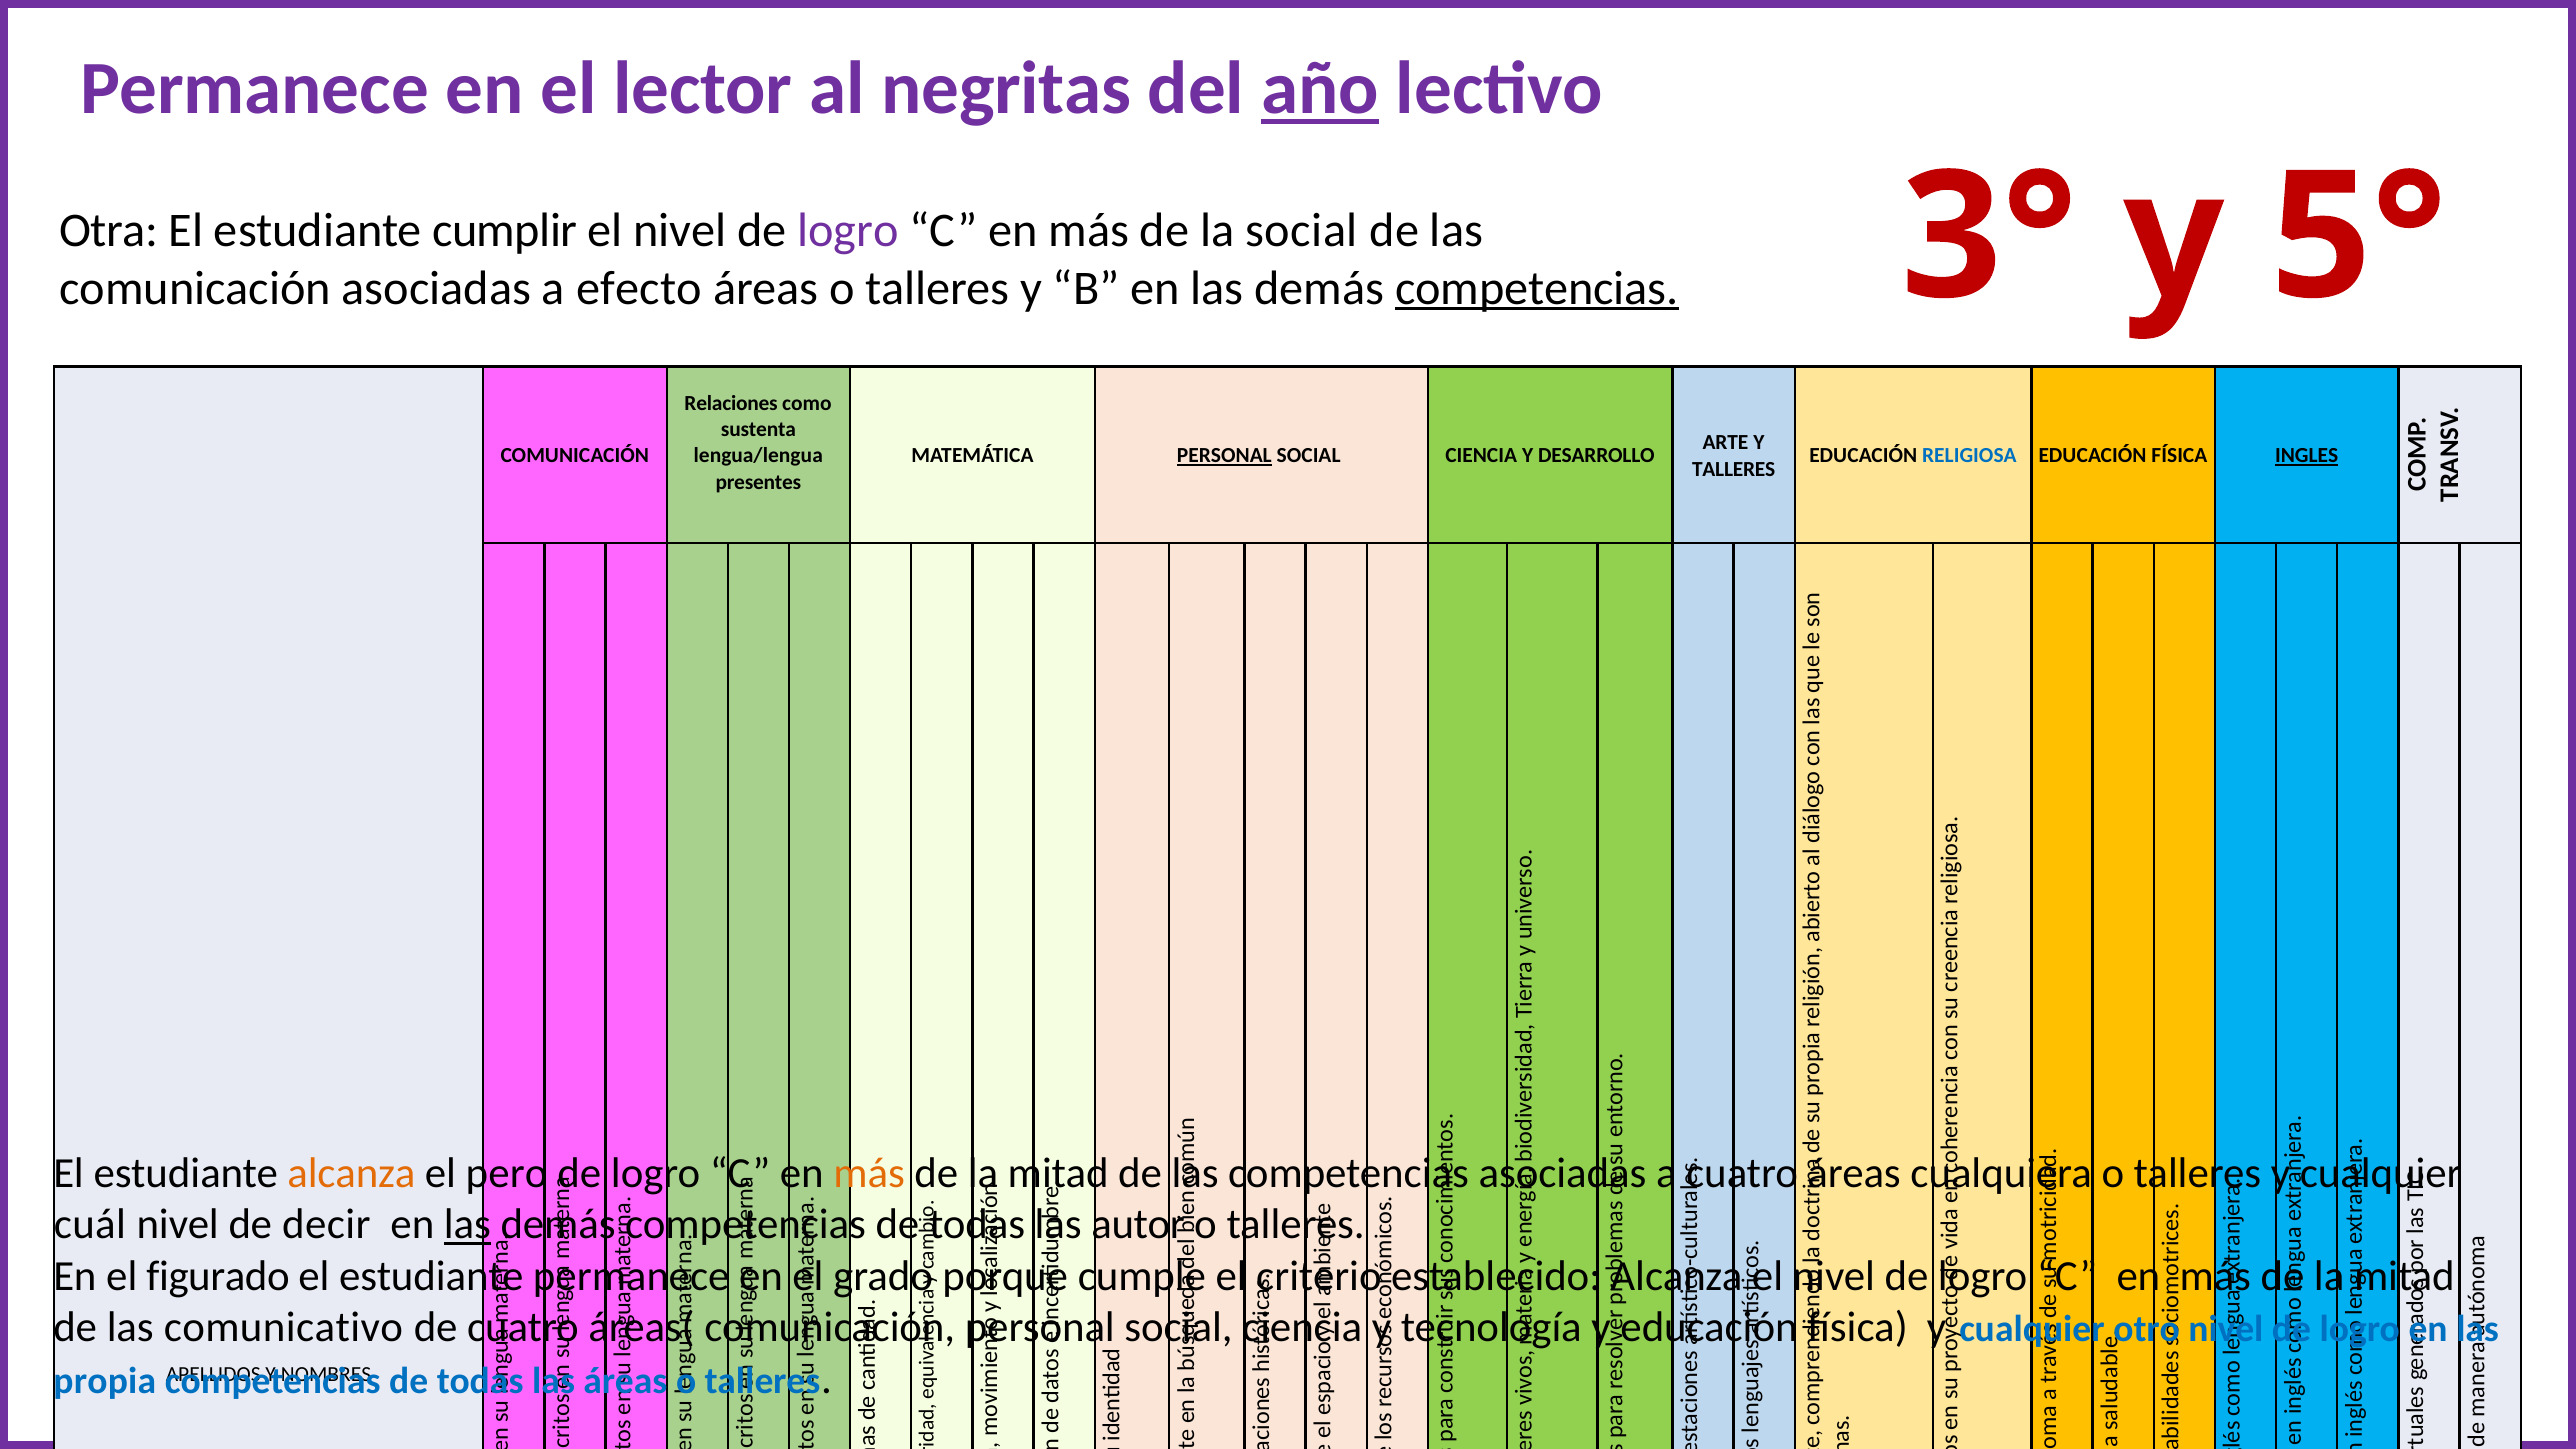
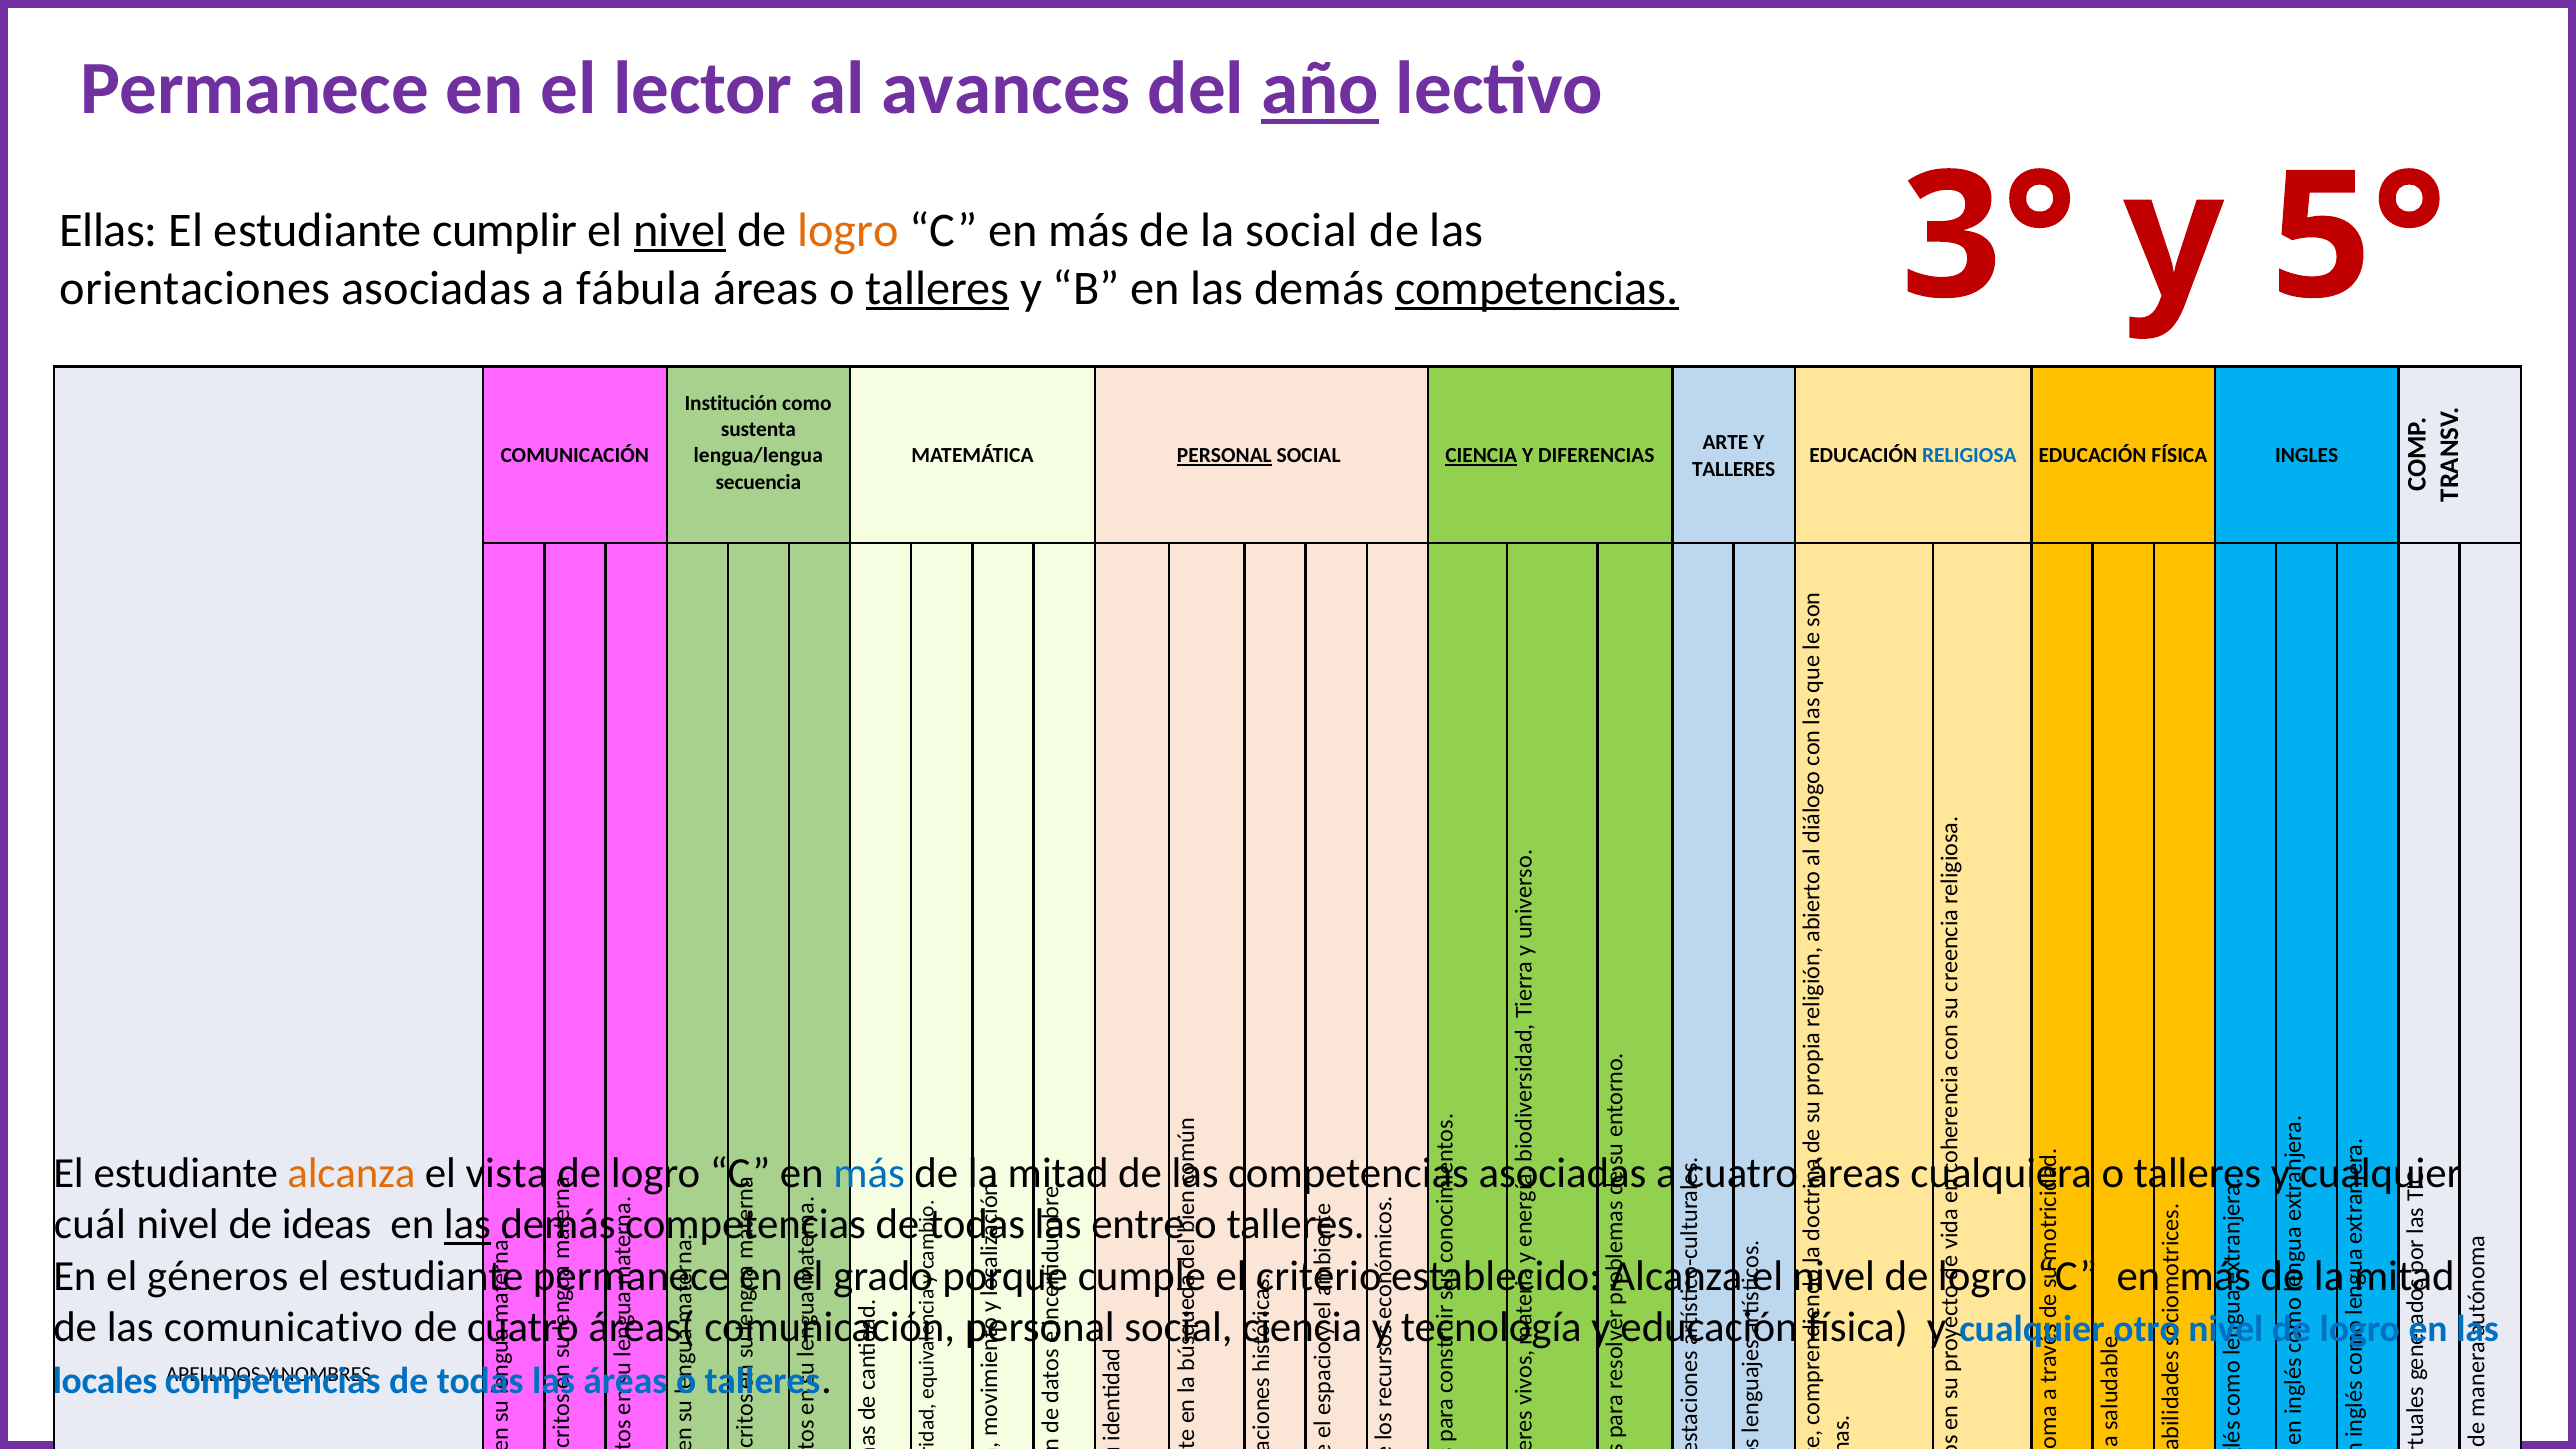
negritas: negritas -> avances (1006, 89)
Otra: Otra -> Ellas (109, 230)
nivel underline: none -> present (680, 230)
logro colour: purple -> orange (848, 230)
comunicación: comunicación -> orientaciones (195, 288)
efecto: efecto -> fábula (639, 288)
talleres underline: none -> present (938, 288)
Relaciones: Relaciones -> Institución (731, 403)
CIENCIA underline: none -> present (1481, 456)
DESARROLLO: DESARROLLO -> DIFERENCIAS (1596, 456)
INGLES underline: present -> none (2307, 456)
presentes: presentes -> secuencia (758, 482)
pero: pero -> vista (506, 1173)
más colour: orange -> blue (869, 1173)
decir: decir -> ideas (327, 1225)
autor: autor -> entre (1138, 1225)
figurado: figurado -> géneros (218, 1276)
propia: propia -> locales (105, 1381)
